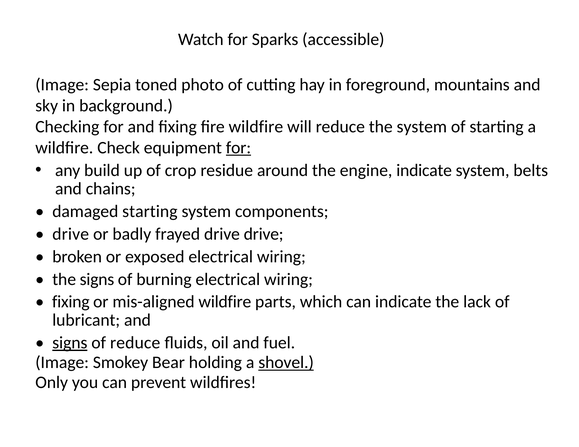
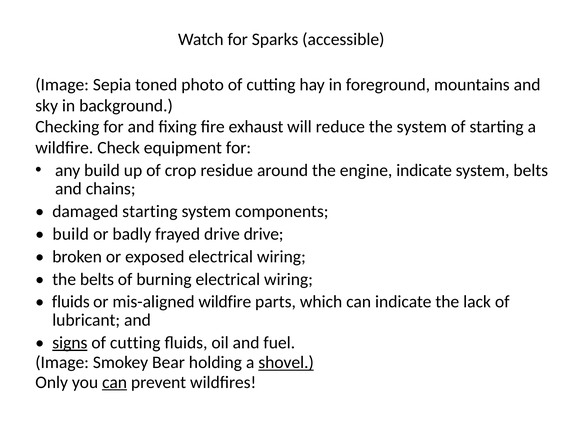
fire wildfire: wildfire -> exhaust (256, 127)
for underline: present -> none (238, 148)
drive: drive -> build (71, 234)
the signs: signs -> belts (97, 279)
fixing: fixing -> fluids (71, 302)
reduce: reduce -> cutting (135, 343)
can underline: none -> present (115, 383)
